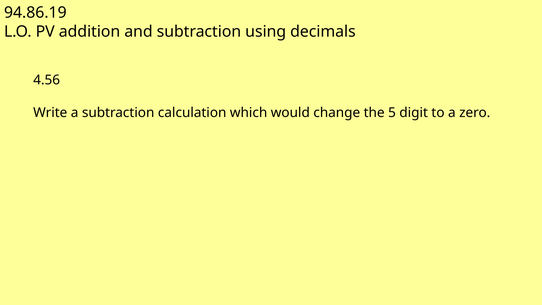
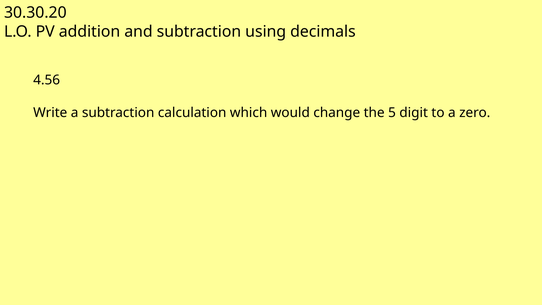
94.86.19: 94.86.19 -> 30.30.20 (35, 13)
